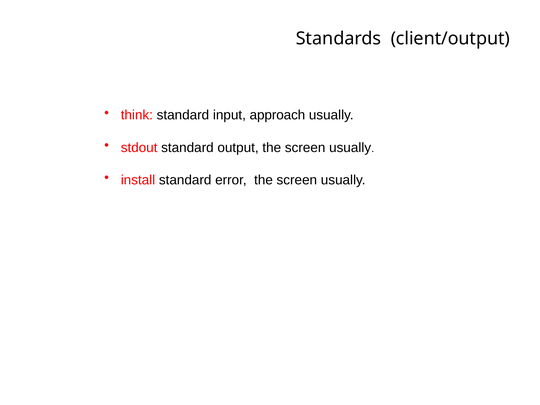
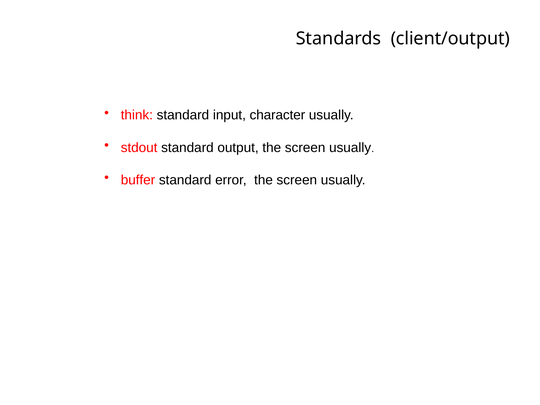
approach: approach -> character (277, 115)
install: install -> buffer (138, 180)
